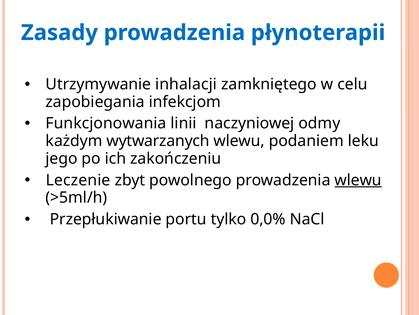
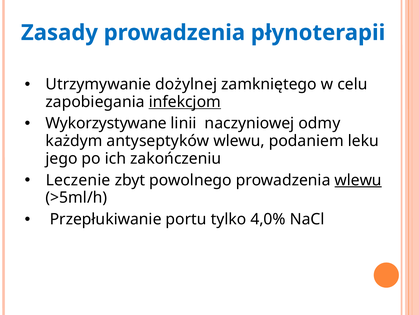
inhalacji: inhalacji -> dożylnej (186, 84)
infekcjom underline: none -> present (185, 102)
Funkcjonowania: Funkcjonowania -> Wykorzystywane (106, 123)
wytwarzanych: wytwarzanych -> antyseptyków (158, 141)
0,0%: 0,0% -> 4,0% (268, 219)
